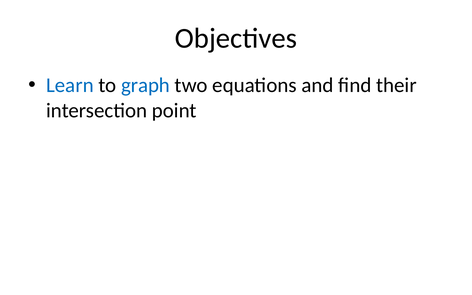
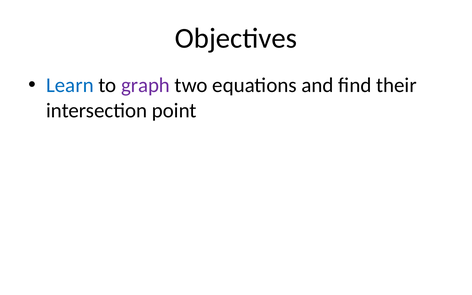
graph colour: blue -> purple (146, 85)
